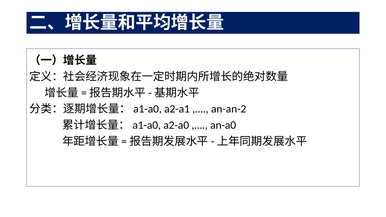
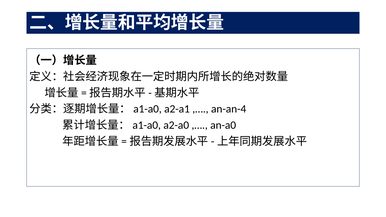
an-an-2: an-an-2 -> an-an-4 (229, 109)
